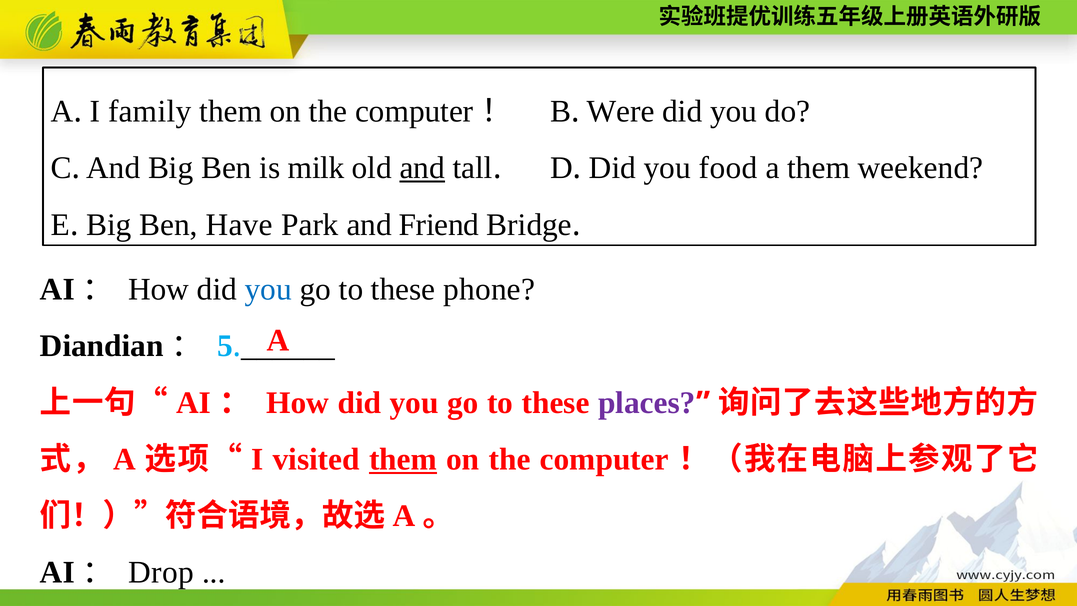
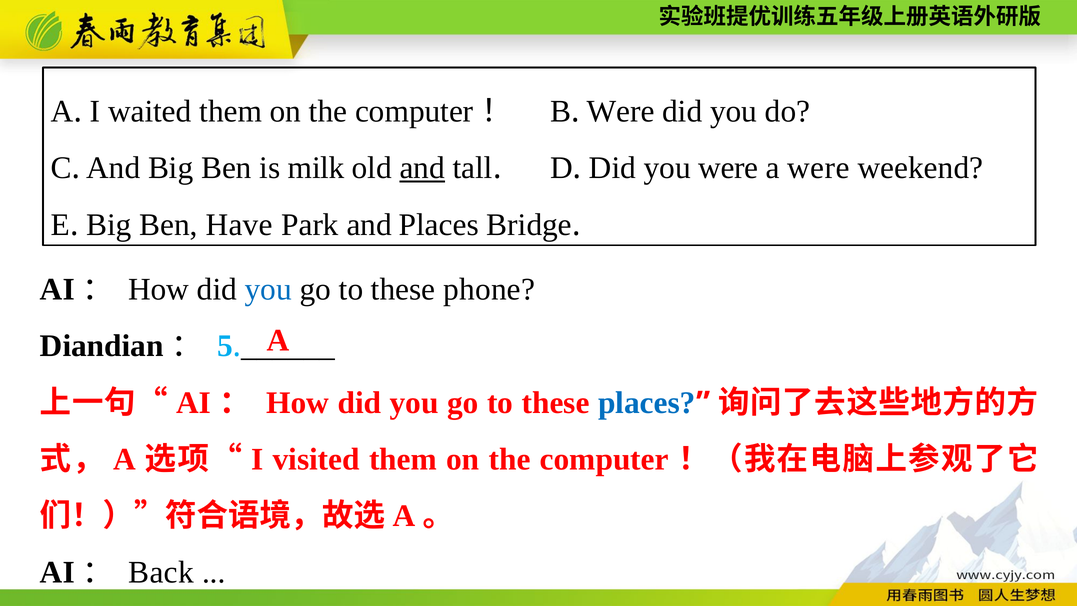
family: family -> waited (150, 111)
you food: food -> were (728, 168)
a them: them -> were (818, 168)
and Friend: Friend -> Places (439, 225)
places colour: purple -> blue (647, 403)
them underline: present -> none (403, 459)
Drop: Drop -> Back (161, 572)
